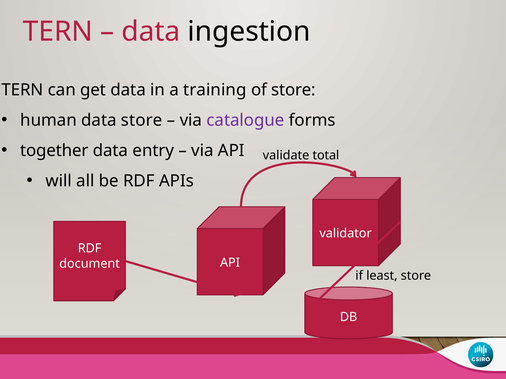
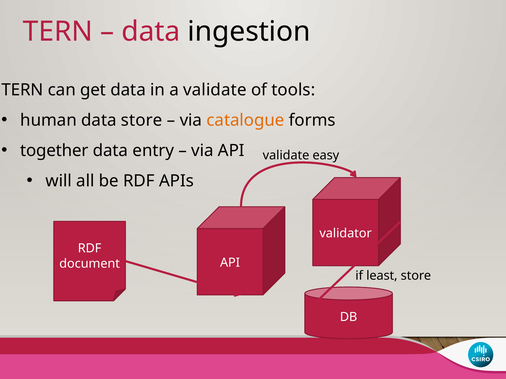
a training: training -> validate (215, 90)
of store: store -> tools (293, 90)
catalogue colour: purple -> orange (245, 120)
total: total -> easy (326, 156)
